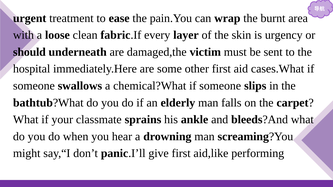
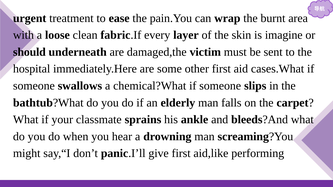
urgency: urgency -> imagine (284, 35)
